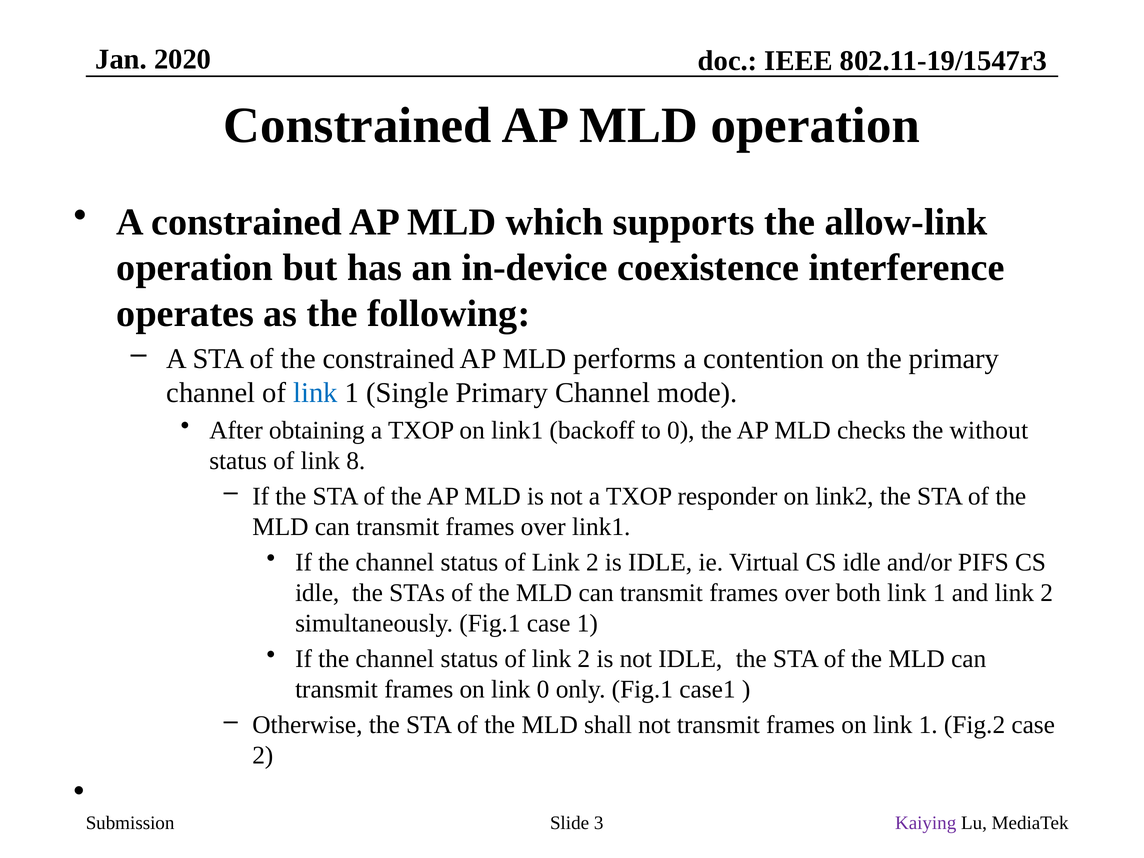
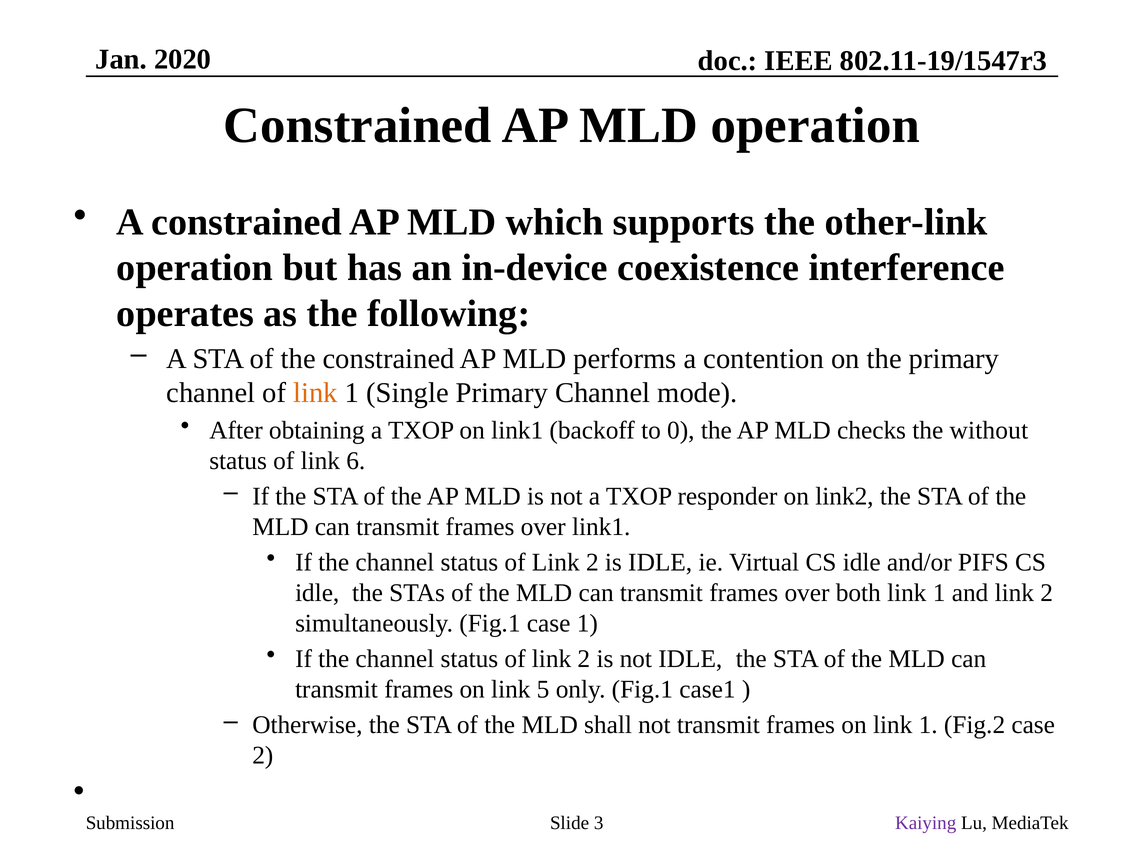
allow-link: allow-link -> other-link (906, 222)
link colour: blue -> orange (315, 393)
8: 8 -> 6 (356, 461)
link 0: 0 -> 5 (543, 689)
